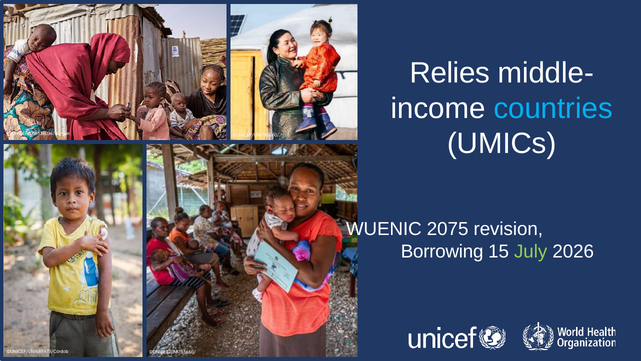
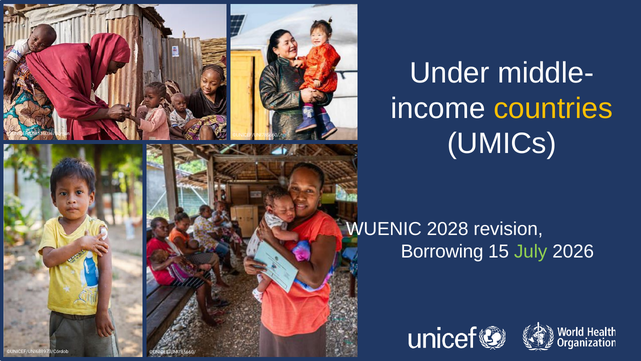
Relies: Relies -> Under (450, 73)
countries colour: light blue -> yellow (553, 108)
2075: 2075 -> 2028 (448, 229)
